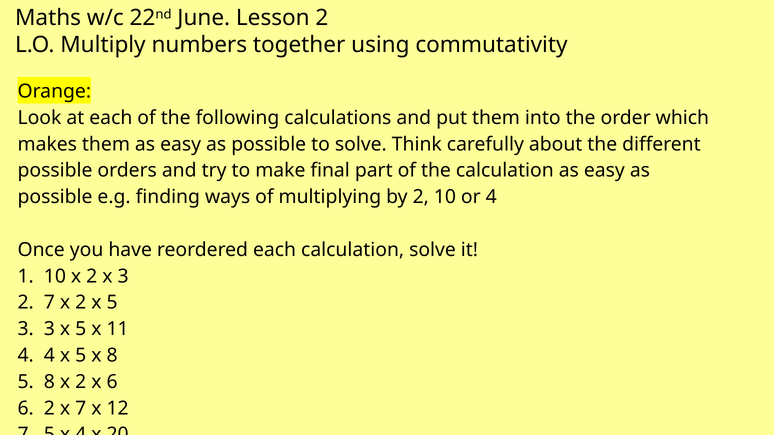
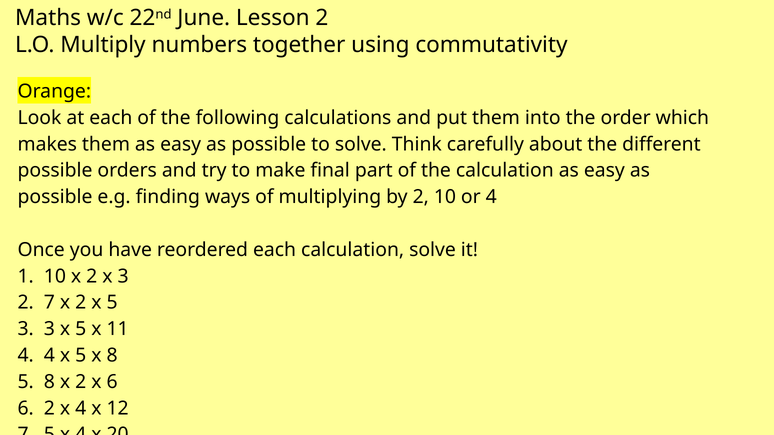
2 x 7: 7 -> 4 (81, 409)
